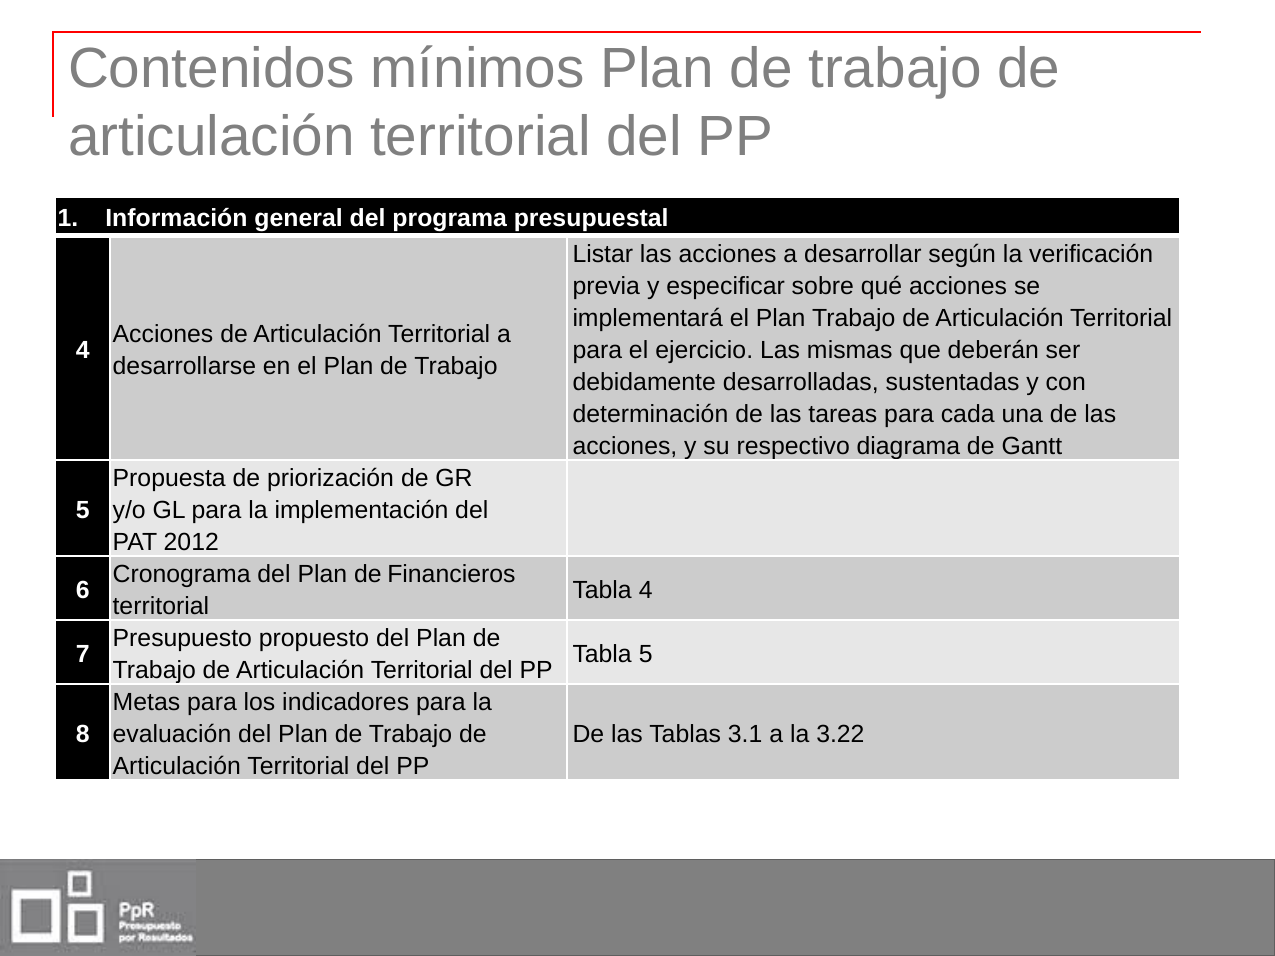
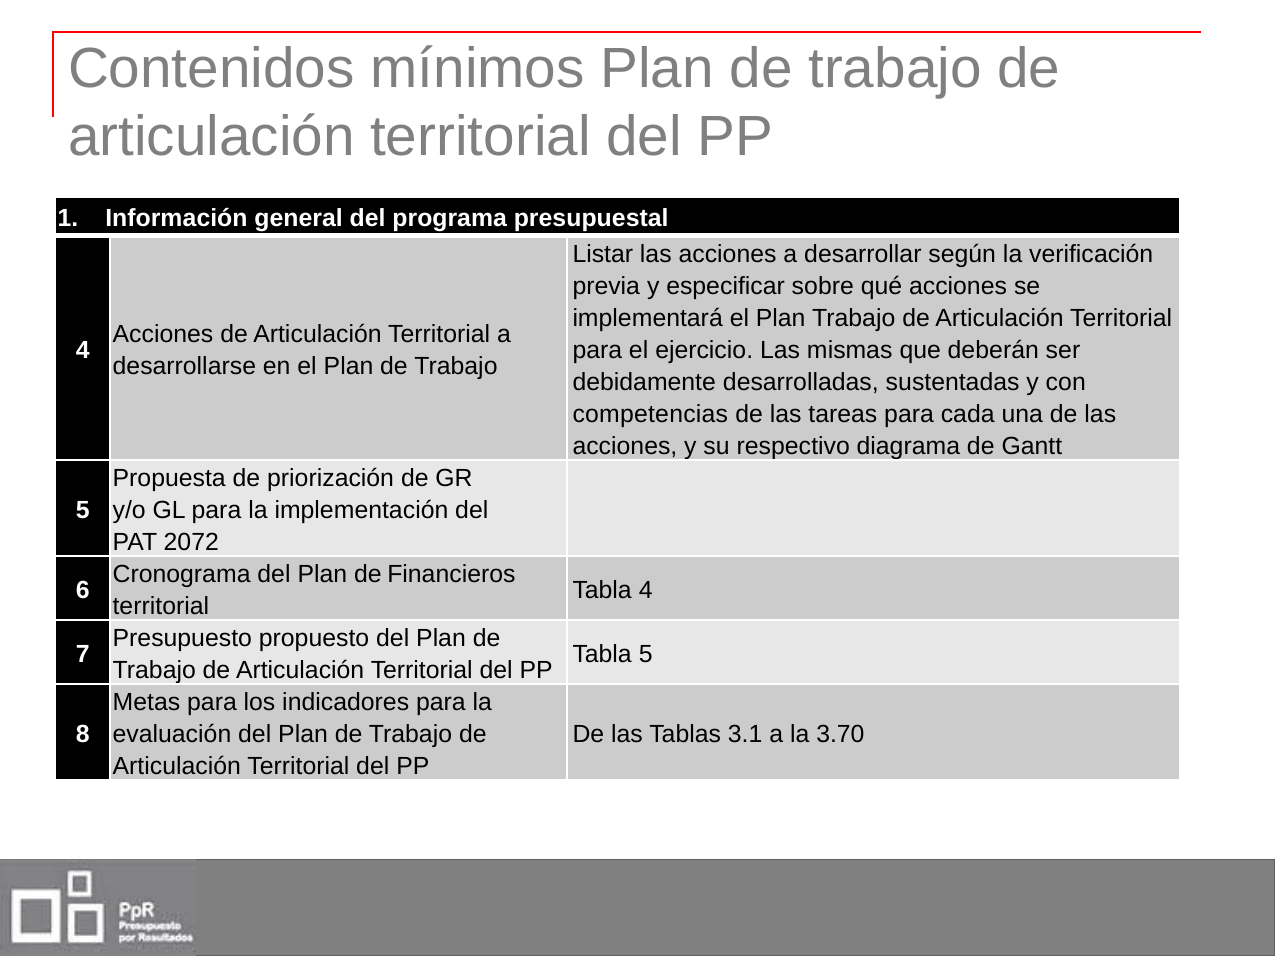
determinación: determinación -> competencias (650, 414)
2012: 2012 -> 2072 (191, 543)
3.22: 3.22 -> 3.70 (840, 735)
